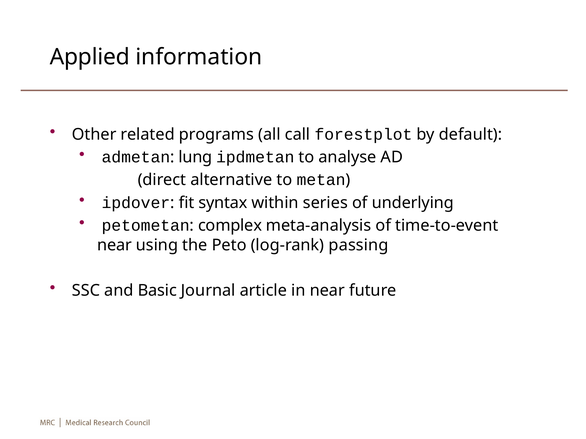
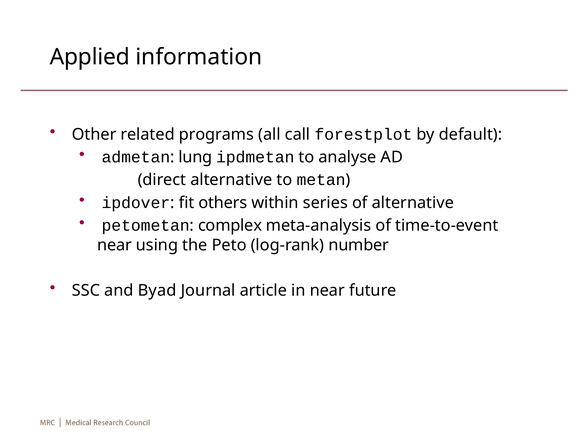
syntax: syntax -> others (223, 203)
of underlying: underlying -> alternative (413, 203)
passing: passing -> number (359, 245)
Basic: Basic -> Byad (157, 291)
